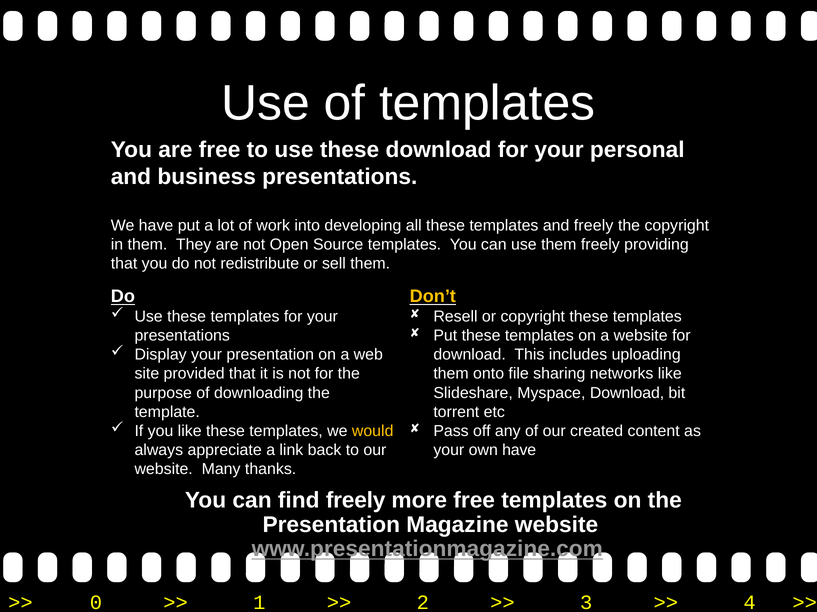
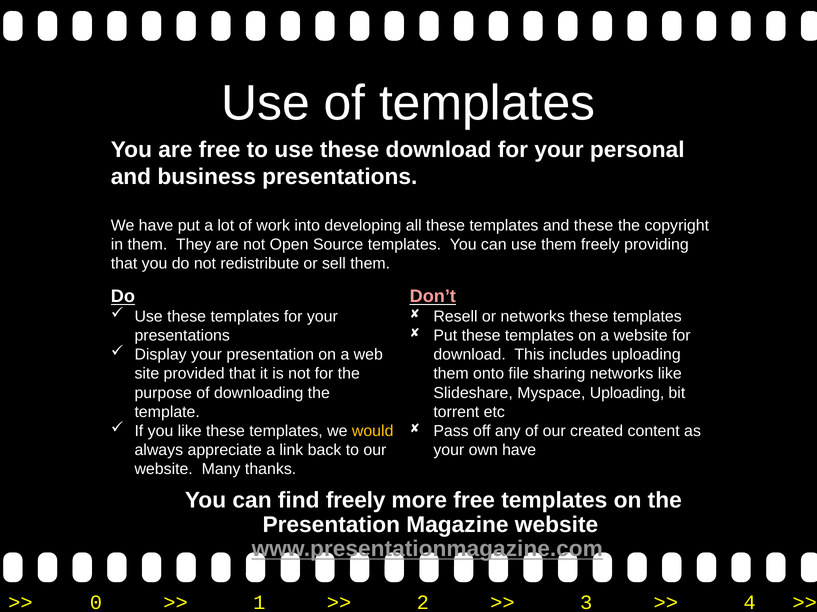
and freely: freely -> these (594, 226)
Don’t colour: yellow -> pink (433, 297)
or copyright: copyright -> networks (533, 317)
Myspace Download: Download -> Uploading (627, 393)
